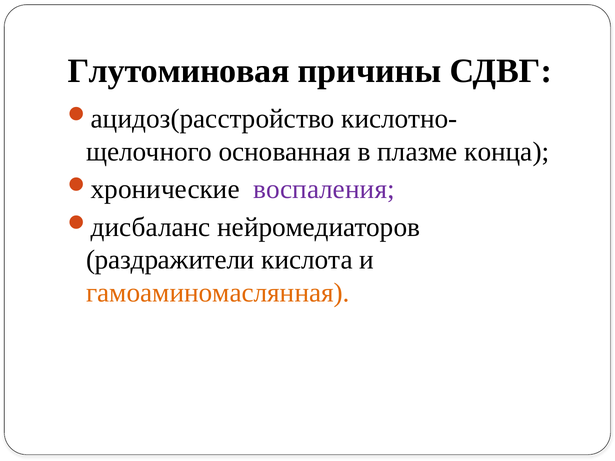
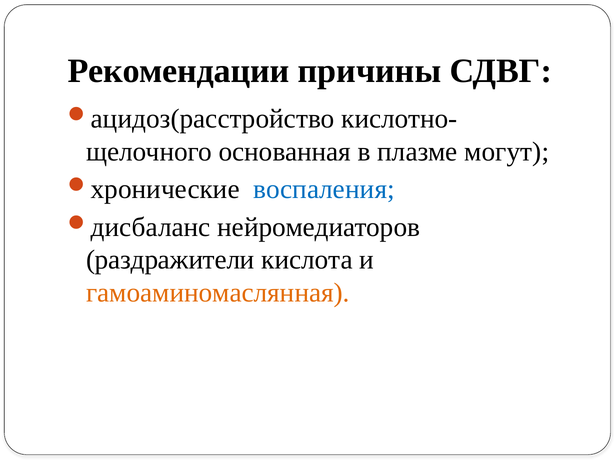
Глутоминовая: Глутоминовая -> Рекомендации (178, 71)
конца: конца -> могут (507, 152)
воспаления colour: purple -> blue (324, 189)
